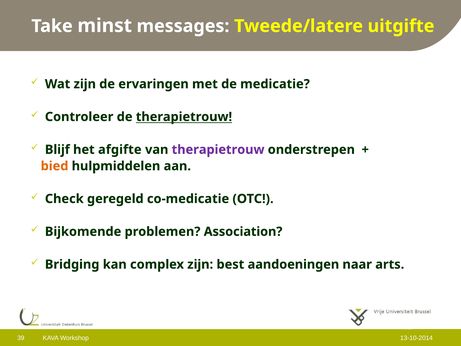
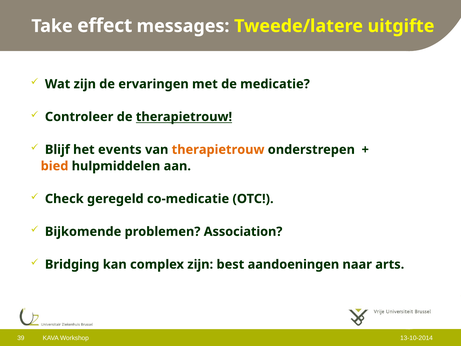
minst: minst -> effect (105, 26)
afgifte: afgifte -> events (120, 150)
therapietrouw colour: purple -> orange (218, 150)
